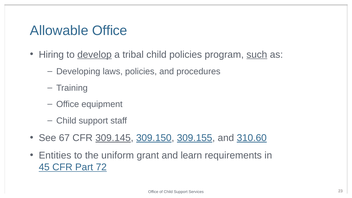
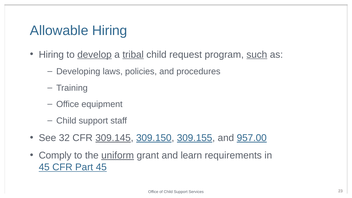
Allowable Office: Office -> Hiring (110, 31)
tribal underline: none -> present (133, 55)
child policies: policies -> request (186, 55)
67: 67 -> 32 (64, 138)
310.60: 310.60 -> 957.00 (252, 138)
Entities: Entities -> Comply (55, 155)
uniform underline: none -> present (118, 155)
Part 72: 72 -> 45 (101, 167)
